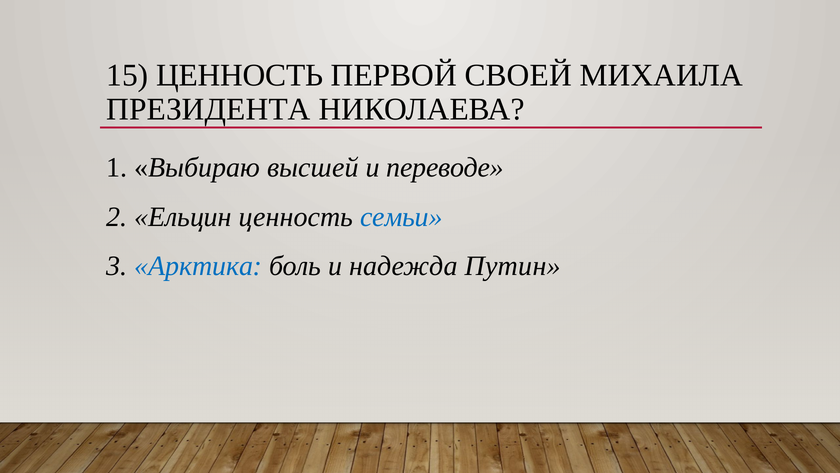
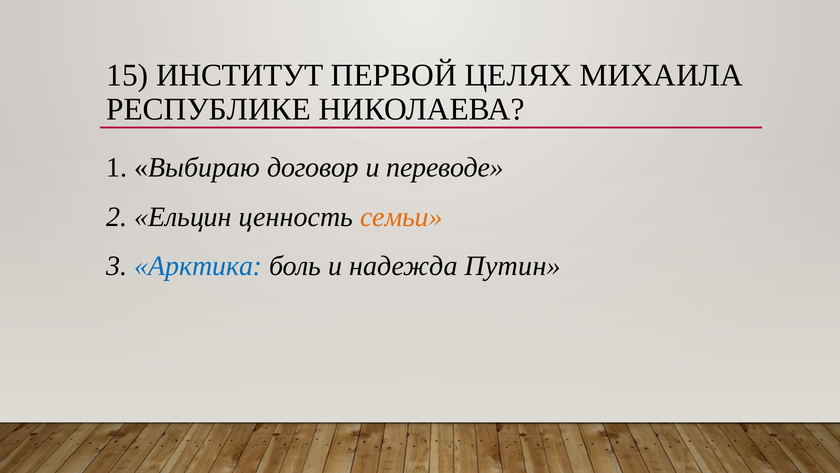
15 ЦЕННОСТЬ: ЦЕННОСТЬ -> ИНСТИТУТ (240, 75)
СВОЕЙ: СВОЕЙ -> ЦЕЛЯХ (518, 75)
ПРЕЗИДЕНТА: ПРЕЗИДЕНТА -> РЕСПУБЛИКЕ (209, 109)
высшей: высшей -> договор (313, 168)
семьи colour: blue -> orange (401, 217)
